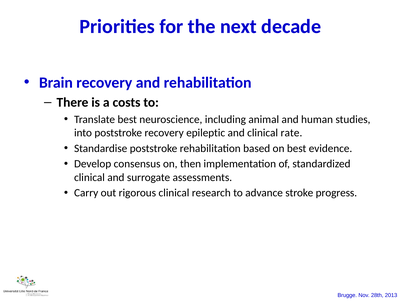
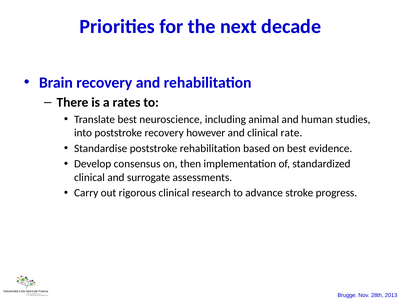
costs: costs -> rates (127, 102)
epileptic: epileptic -> however (206, 133)
